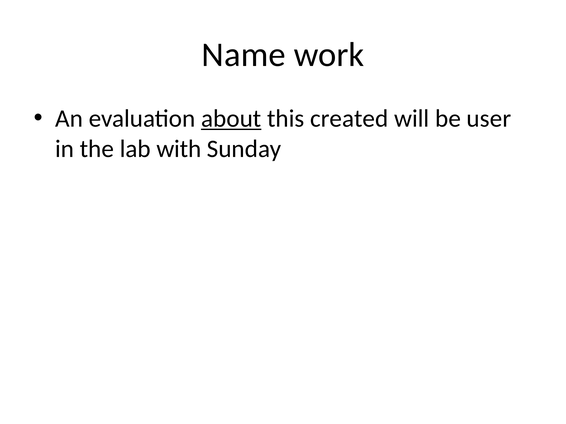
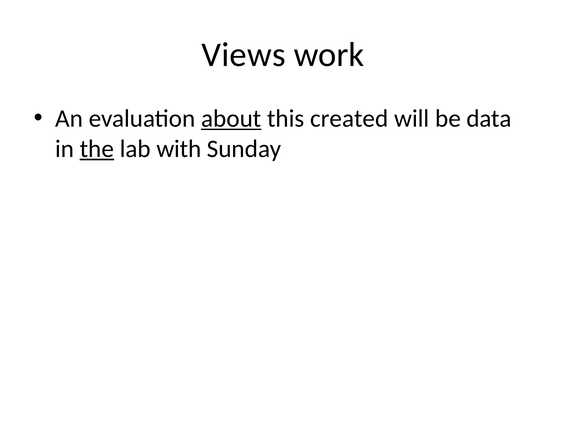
Name: Name -> Views (244, 55)
user: user -> data (489, 119)
the underline: none -> present (97, 149)
